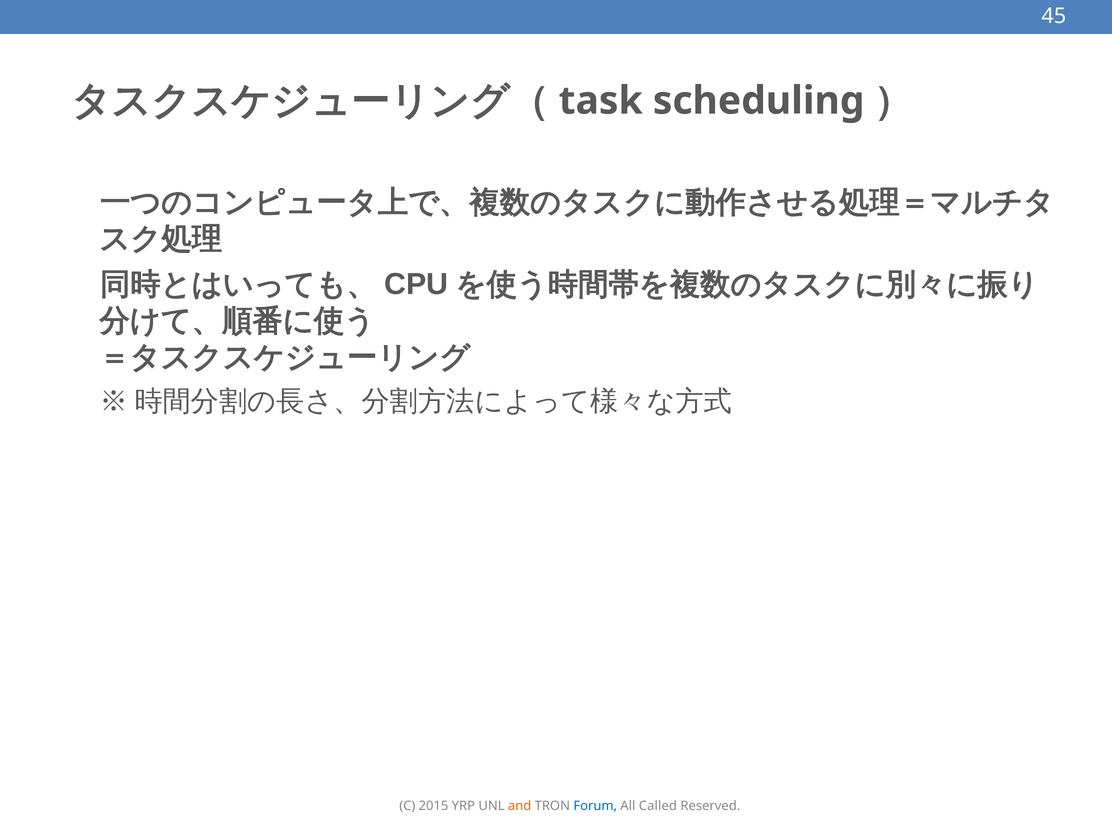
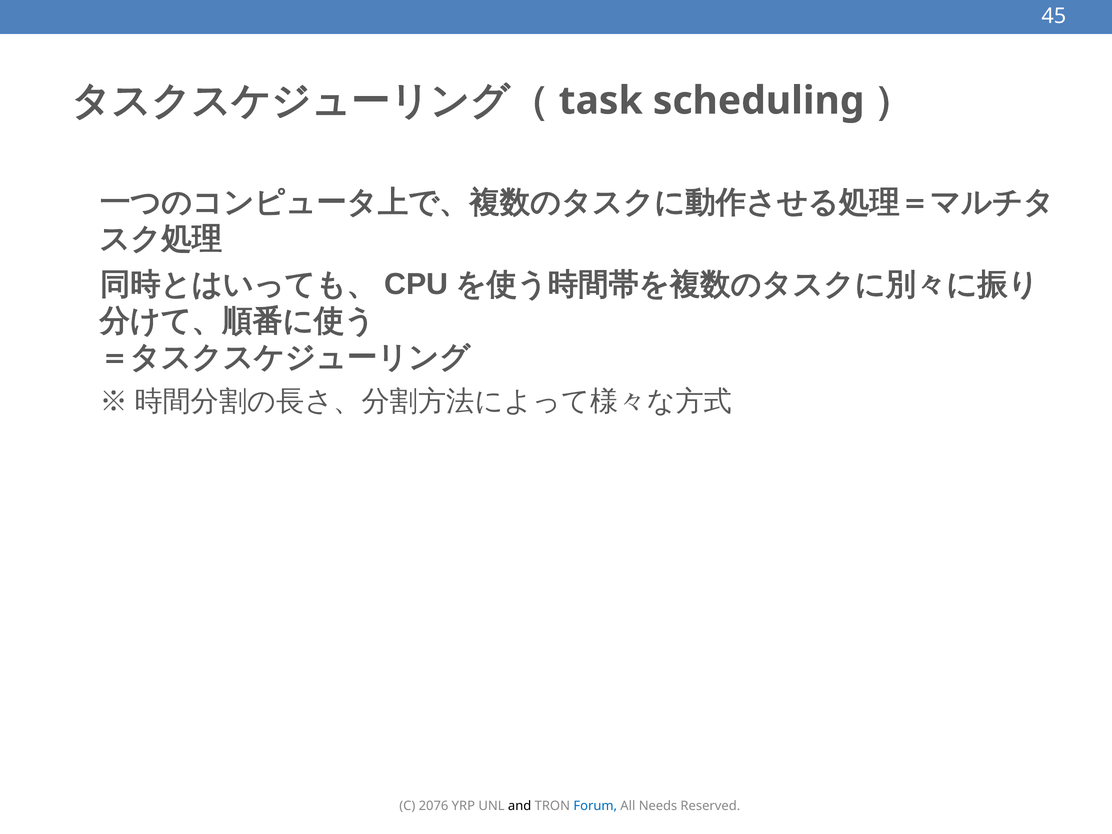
2015: 2015 -> 2076 (434, 806)
and colour: orange -> black (520, 806)
Called: Called -> Needs (658, 806)
